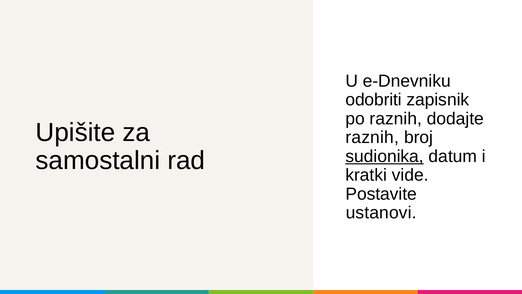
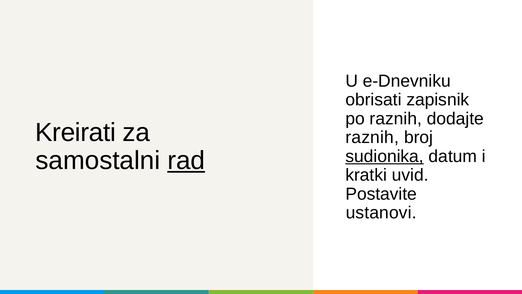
odobriti: odobriti -> obrisati (374, 100)
Upišite: Upišite -> Kreirati (76, 132)
rad underline: none -> present (186, 160)
vide: vide -> uvid (410, 175)
